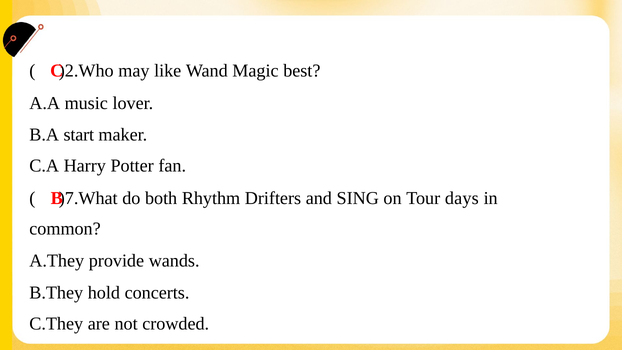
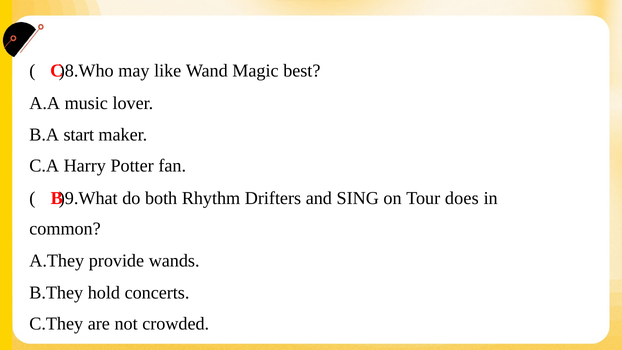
)2.Who: )2.Who -> )8.Who (86, 71)
)7.What: )7.What -> )9.What (88, 198)
days: days -> does (462, 198)
